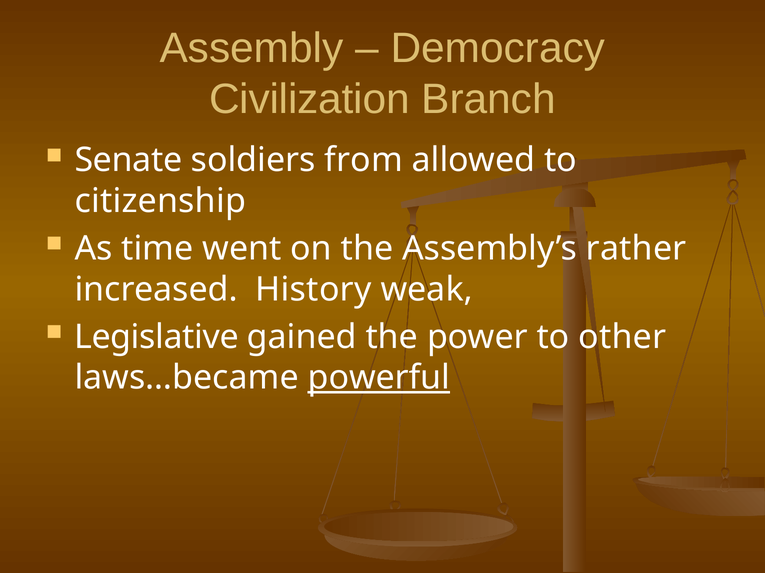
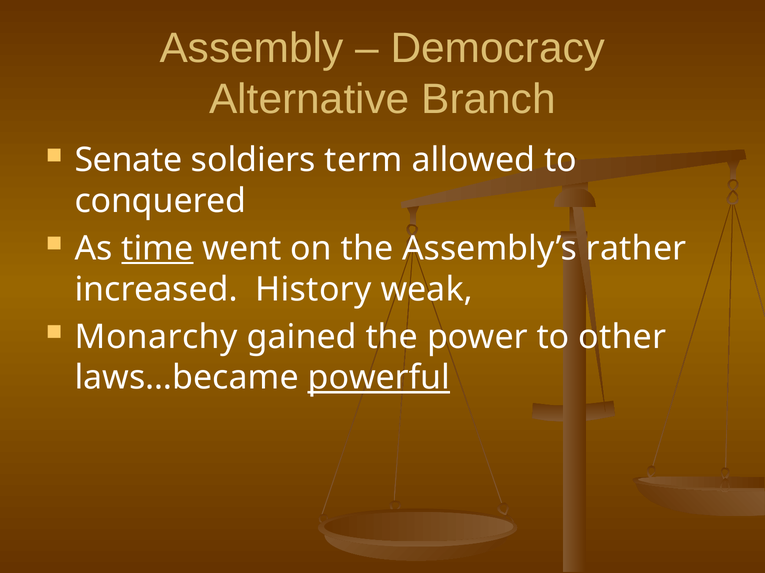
Civilization: Civilization -> Alternative (309, 100)
from: from -> term (364, 160)
citizenship: citizenship -> conquered (160, 201)
time underline: none -> present (157, 249)
Legislative: Legislative -> Monarchy (156, 337)
